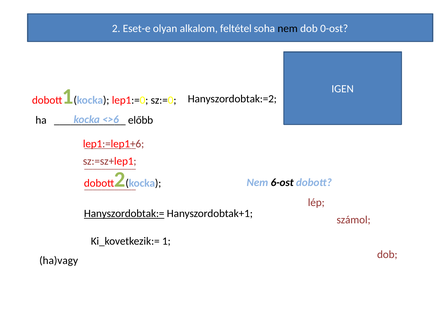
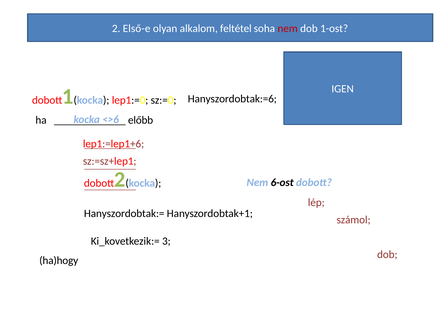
Eset-e: Eset-e -> Első-e (137, 28)
nem colour: black -> red (288, 28)
0-ost: 0-ost -> 1-ost (334, 28)
Hanyszordobtak:=2: Hanyszordobtak:=2 -> Hanyszordobtak:=6 (232, 99)
Hanyszordobtak:= underline: present -> none (124, 214)
Ki_kovetkezik:= 1: 1 -> 3 (166, 241)
ha)vagy: ha)vagy -> ha)hogy (59, 261)
